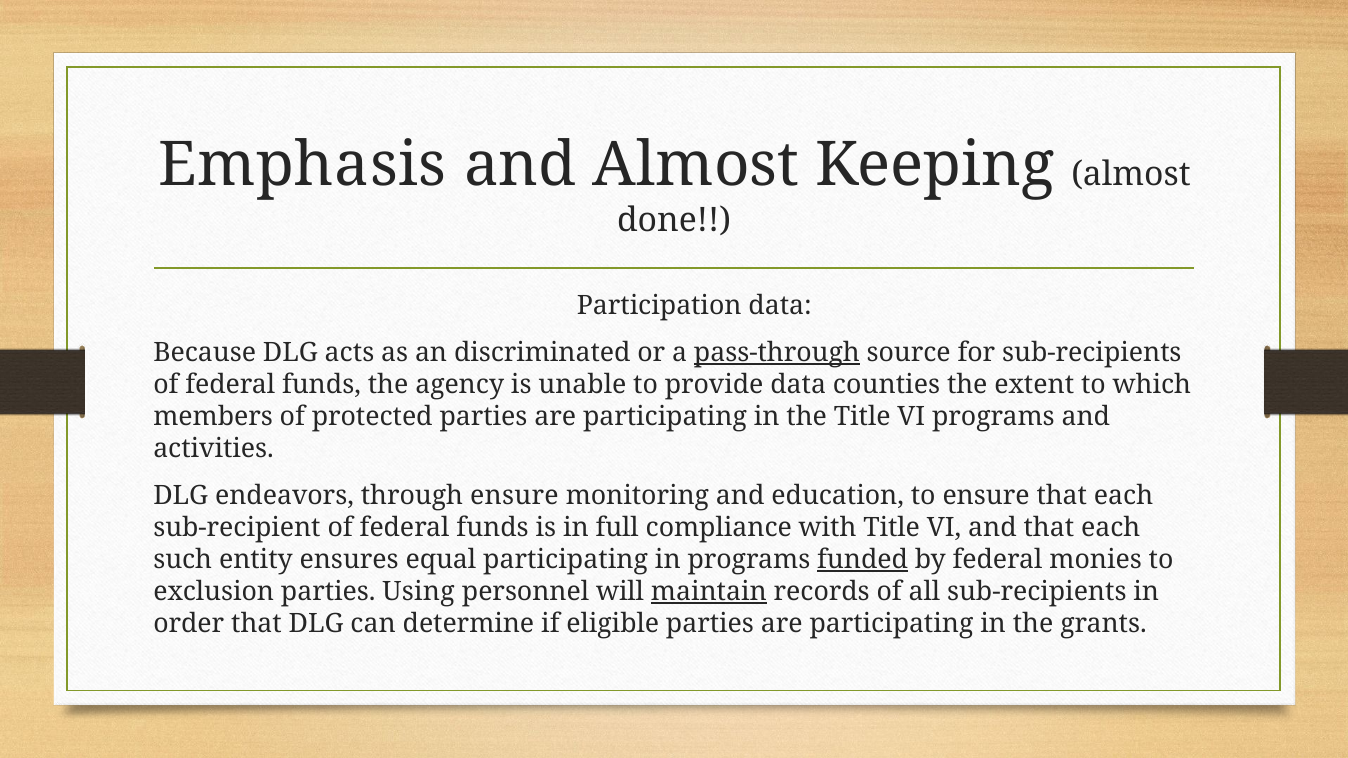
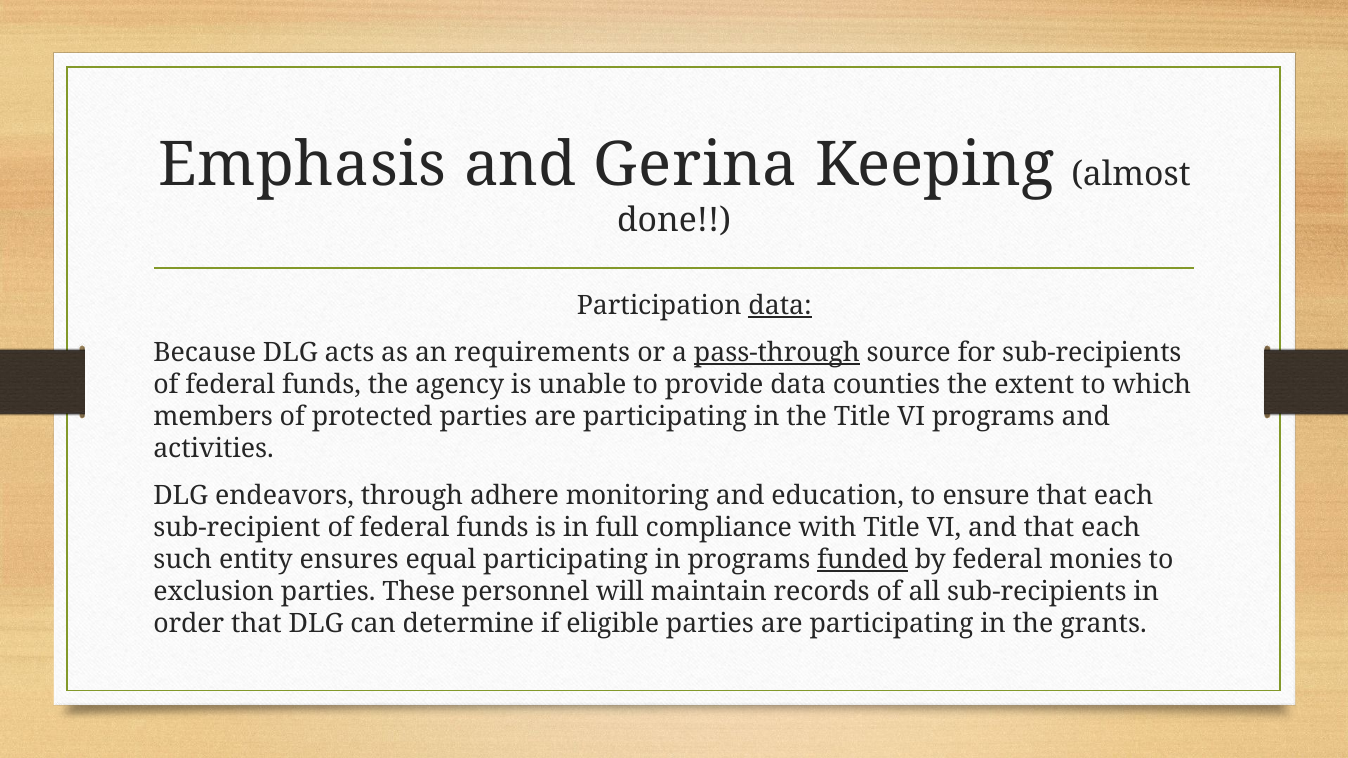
and Almost: Almost -> Gerina (696, 165)
data underline: none -> present (780, 306)
discriminated: discriminated -> requirements (542, 353)
through ensure: ensure -> adhere (514, 496)
Using: Using -> These (419, 592)
maintain underline: present -> none (709, 592)
